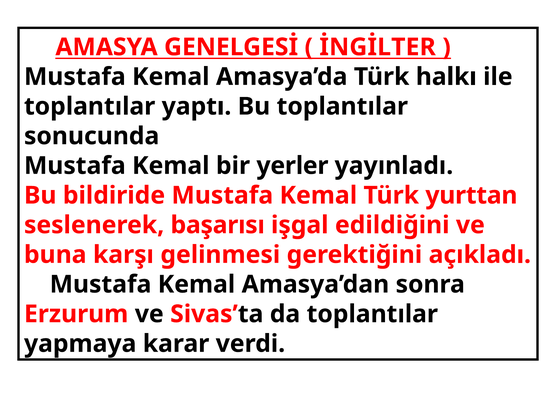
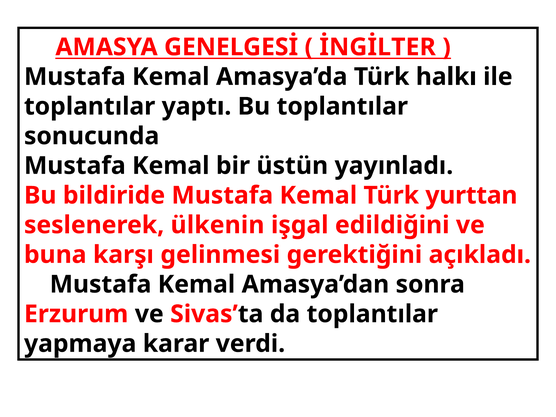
yerler: yerler -> üstün (292, 166)
başarısı: başarısı -> ülkenin (218, 225)
